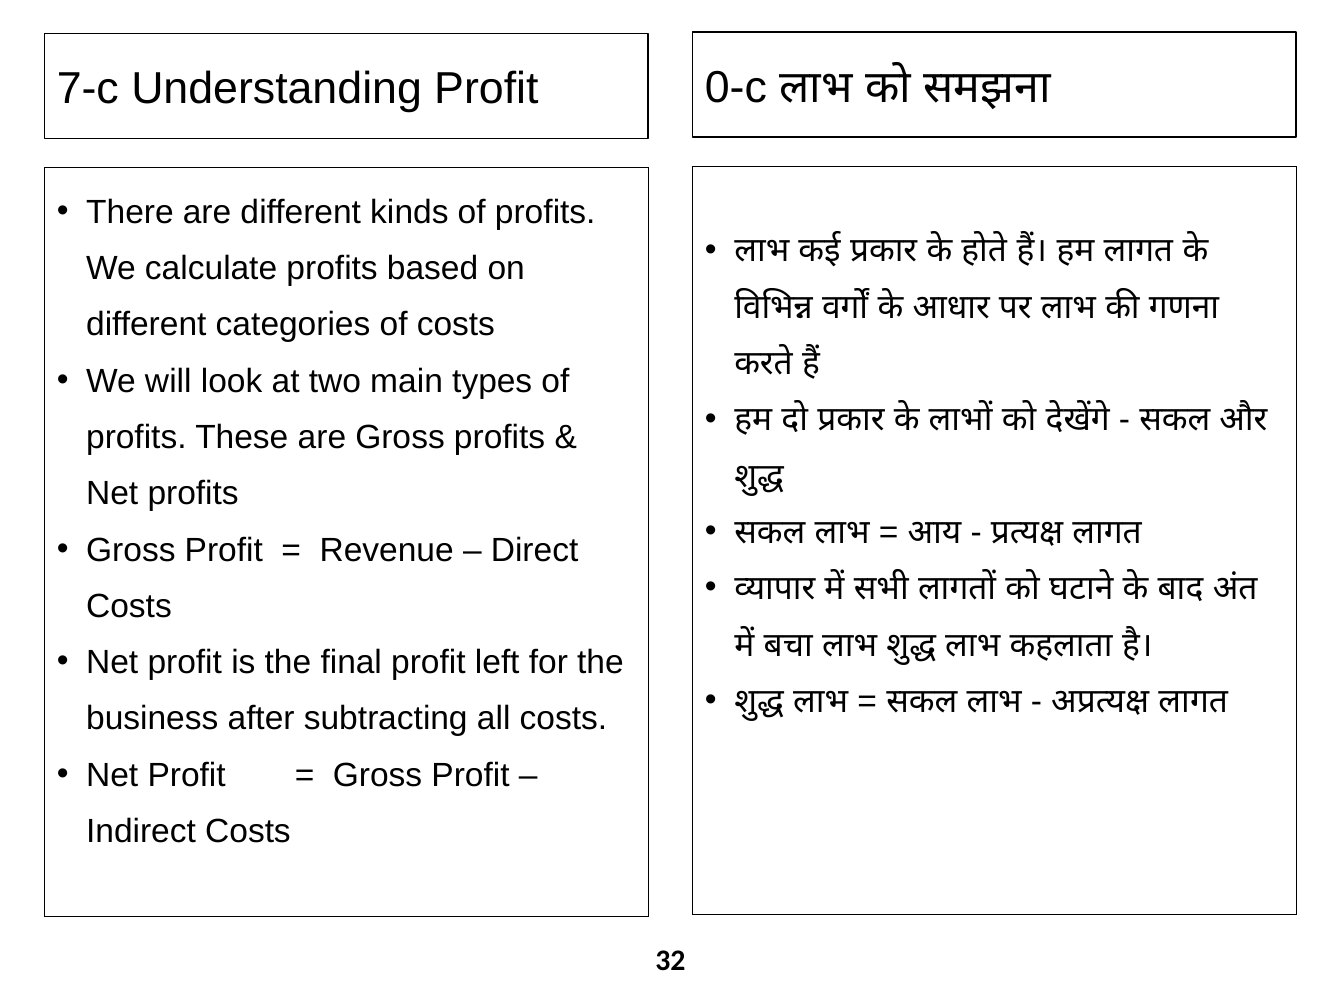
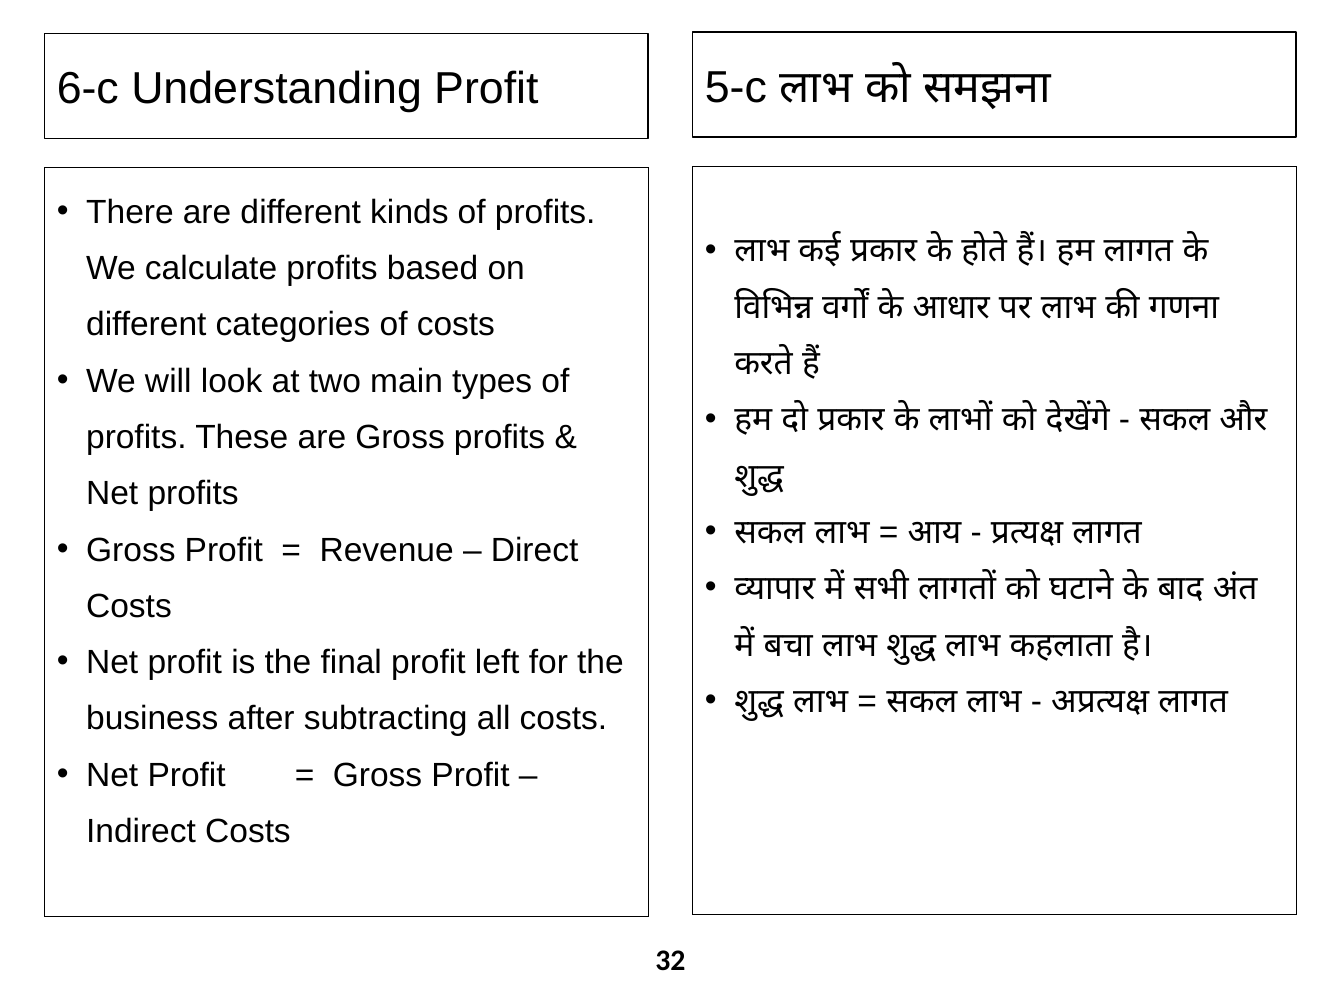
0-c: 0-c -> 5-c (736, 88)
7-c: 7-c -> 6-c (88, 89)
